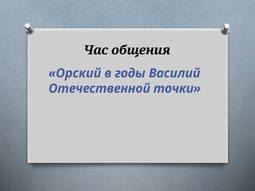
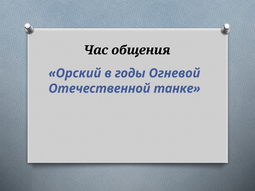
Василий: Василий -> Огневой (174, 73)
точки: точки -> танке (177, 89)
